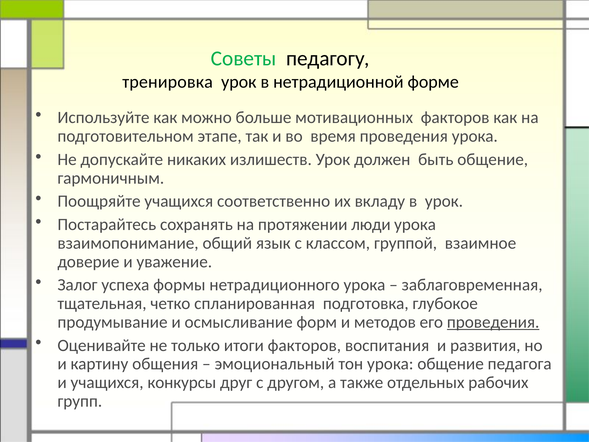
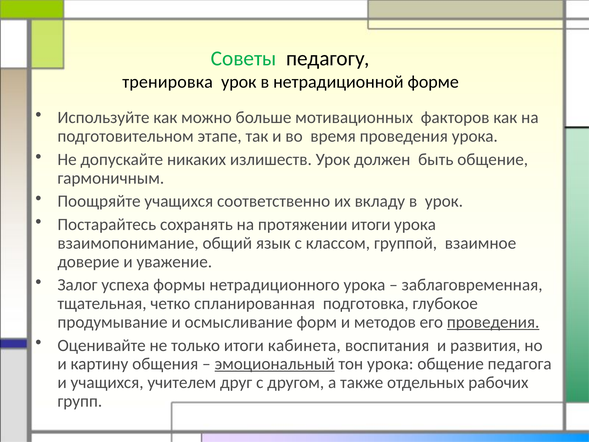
протяжении люди: люди -> итоги (371, 224)
итоги факторов: факторов -> кабинета (304, 345)
эмоциональный underline: none -> present (275, 364)
конкурсы: конкурсы -> учителем (182, 382)
